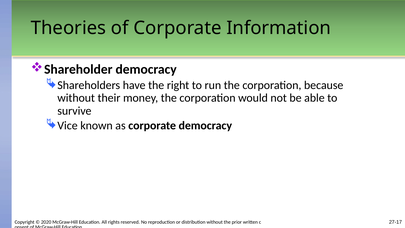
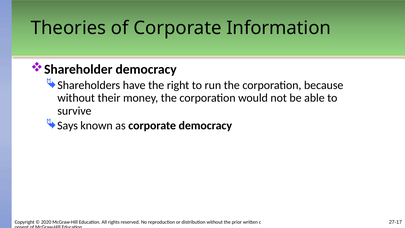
Vice: Vice -> Says (68, 126)
